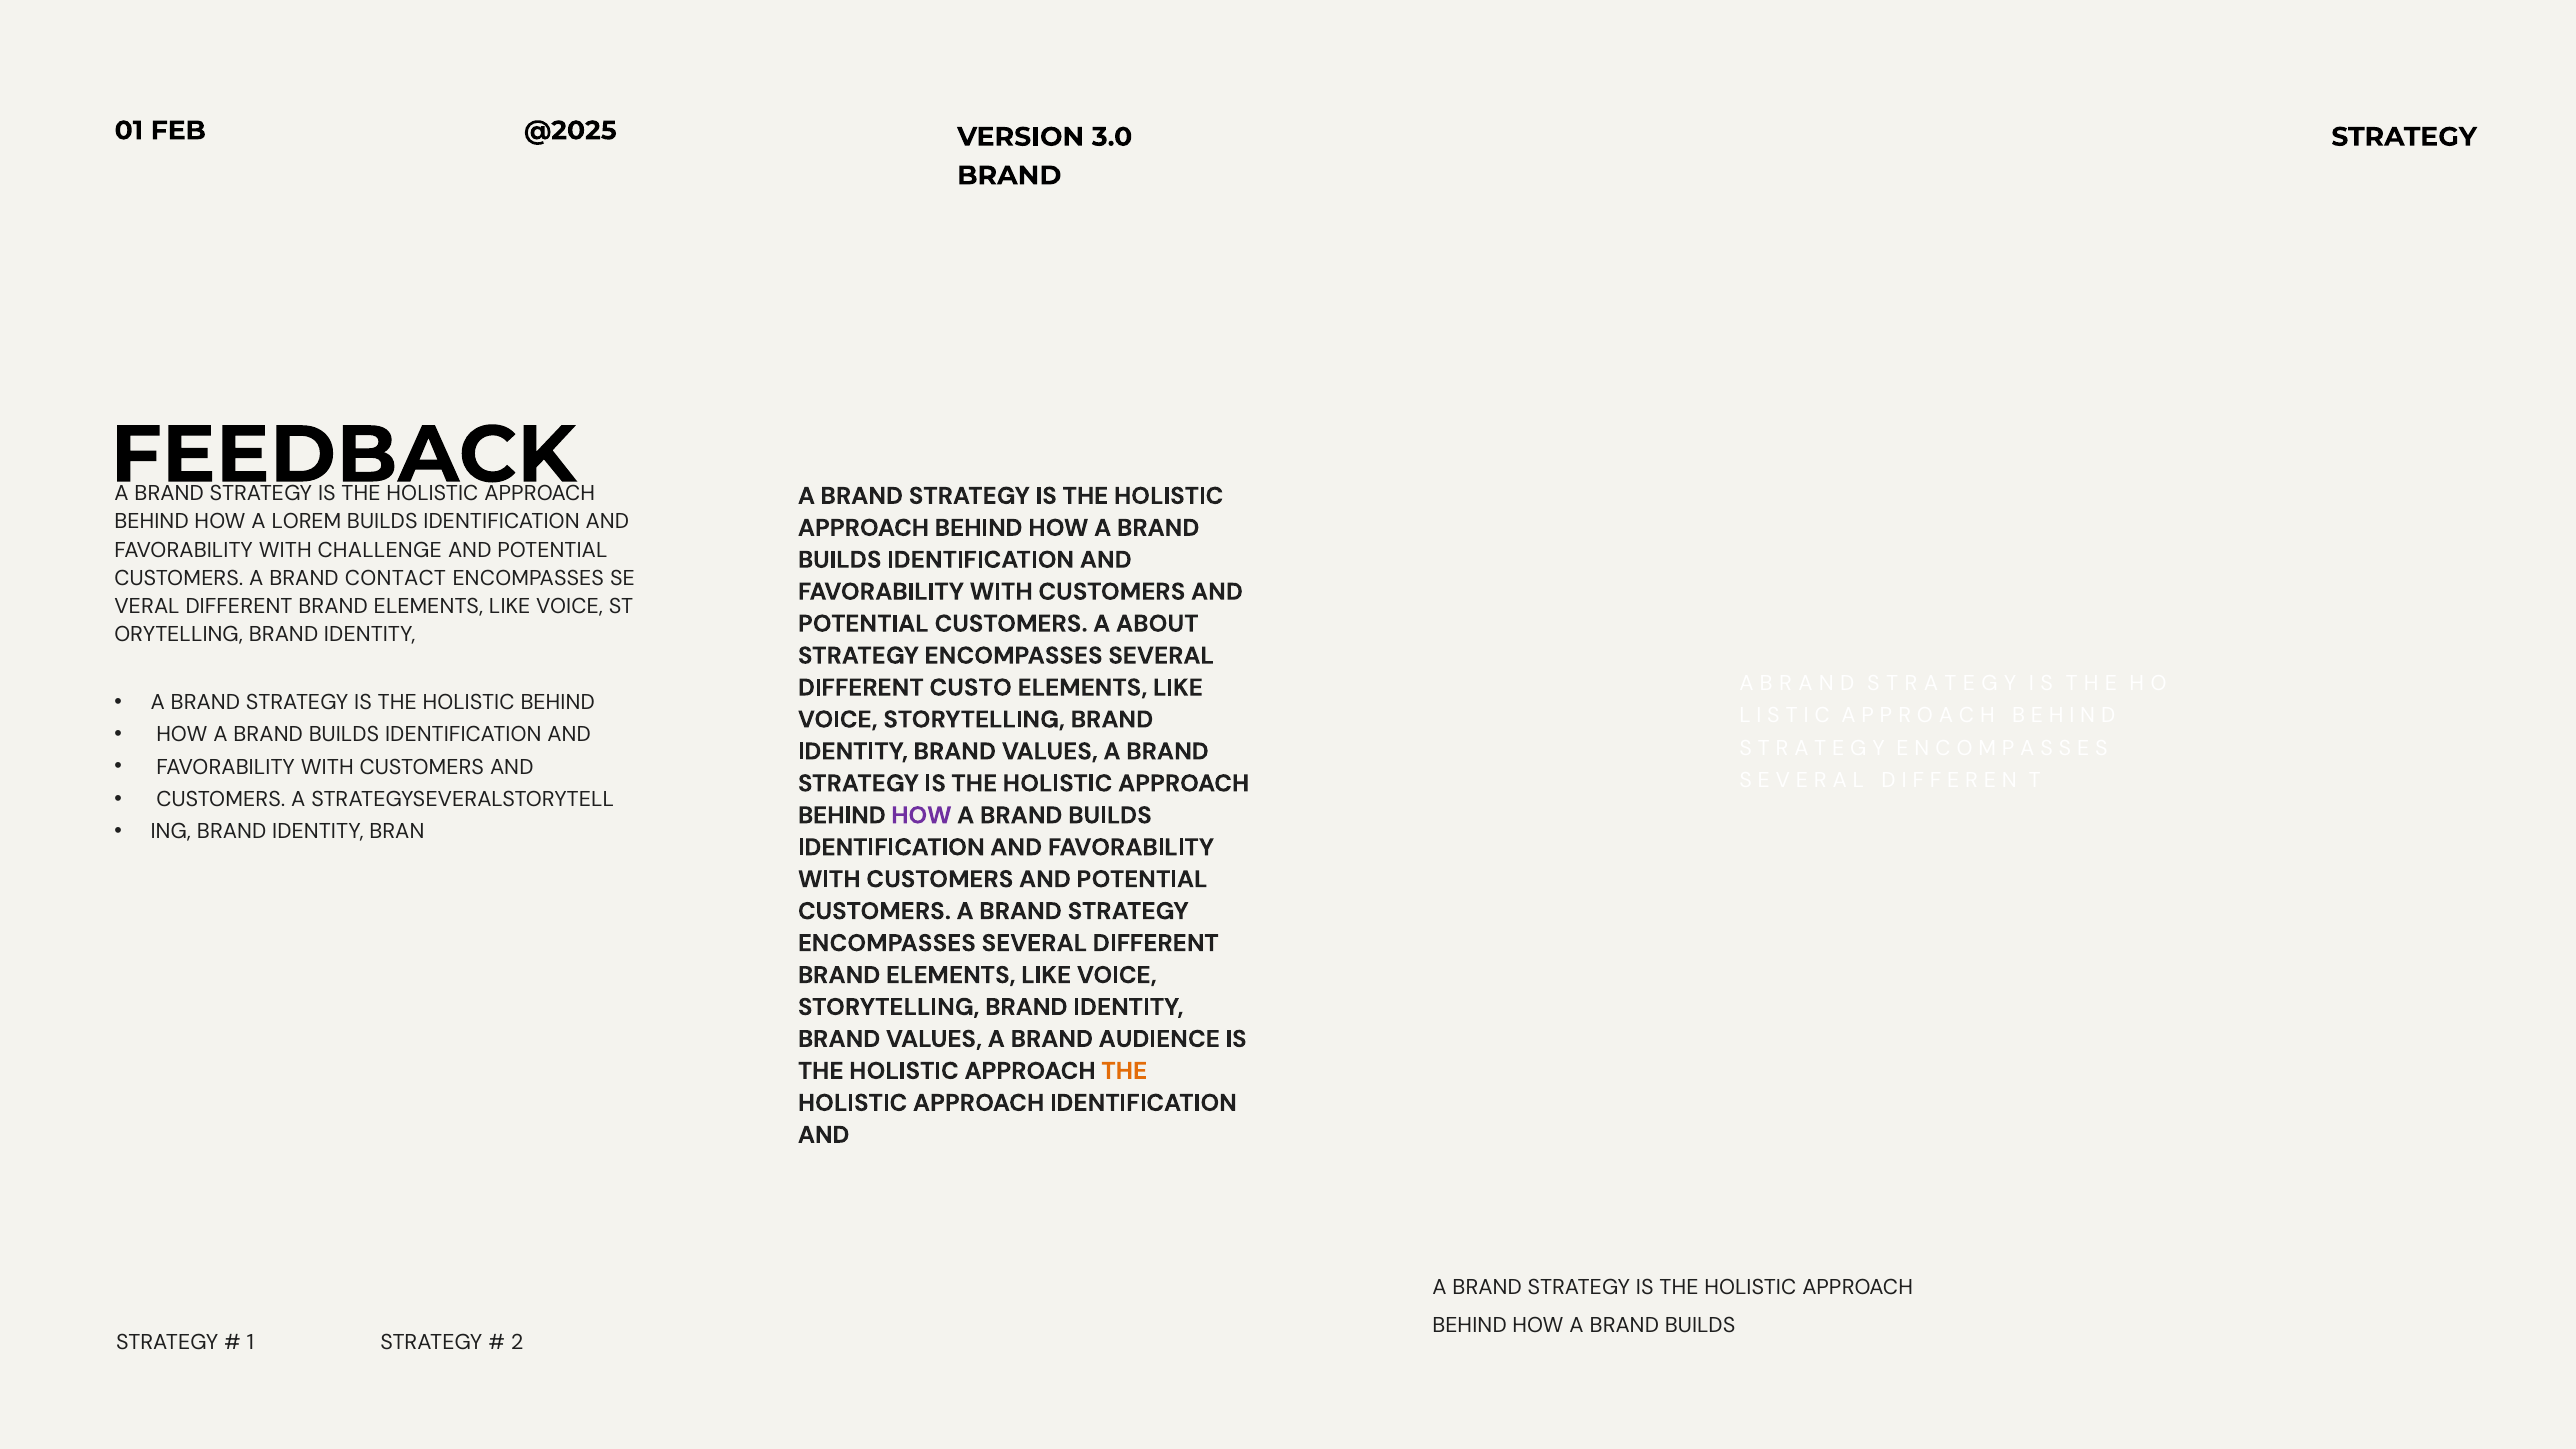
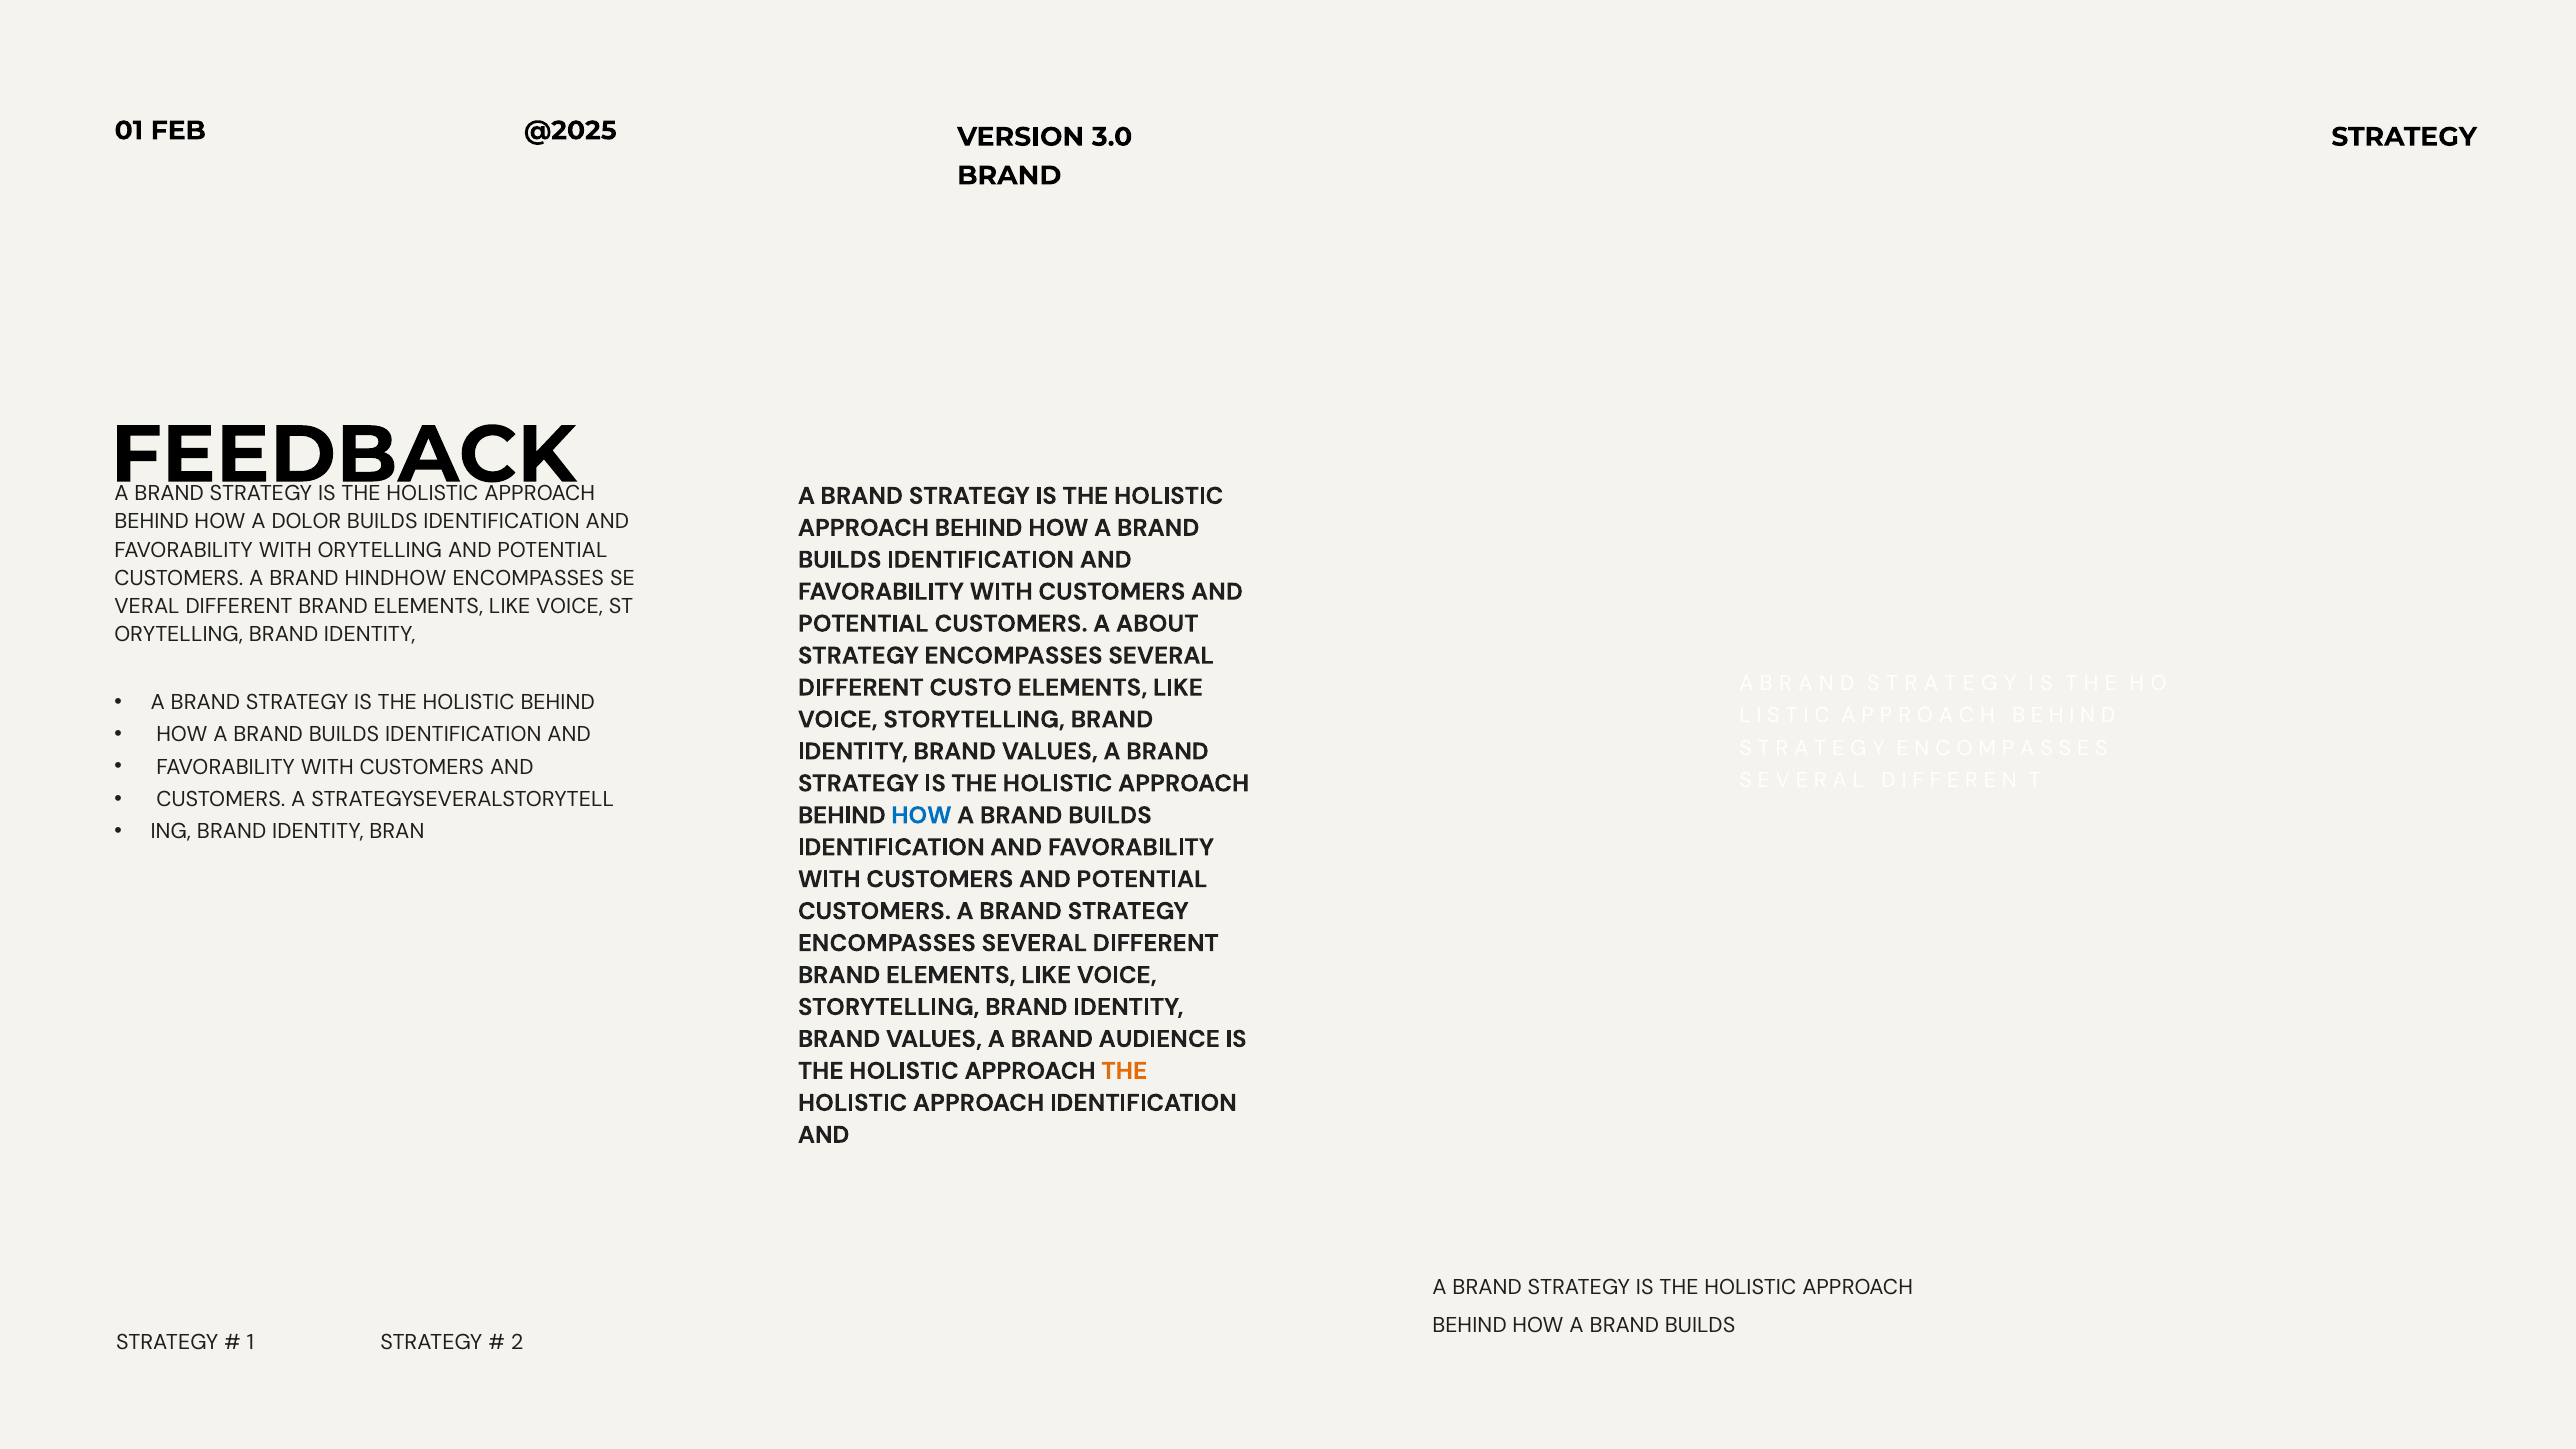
LOREM: LOREM -> DOLOR (306, 522)
WITH CHALLENGE: CHALLENGE -> ORYTELLING (380, 550)
CONTACT: CONTACT -> HINDHOW (396, 578)
HOW colour: purple -> blue (922, 815)
